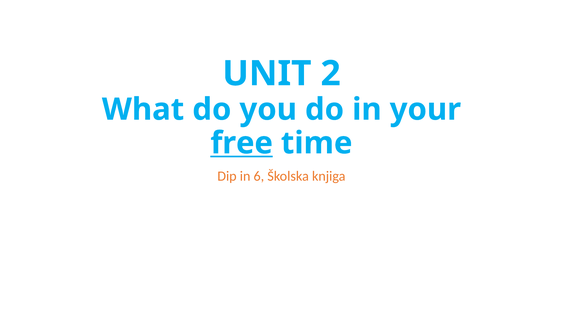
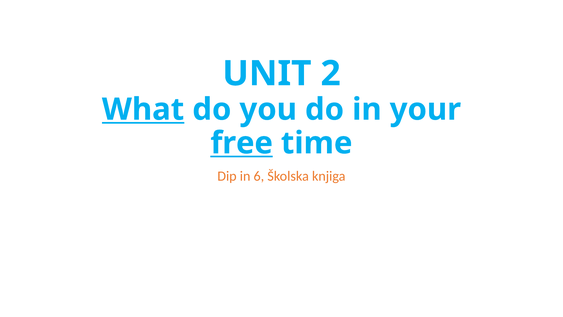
What underline: none -> present (143, 109)
